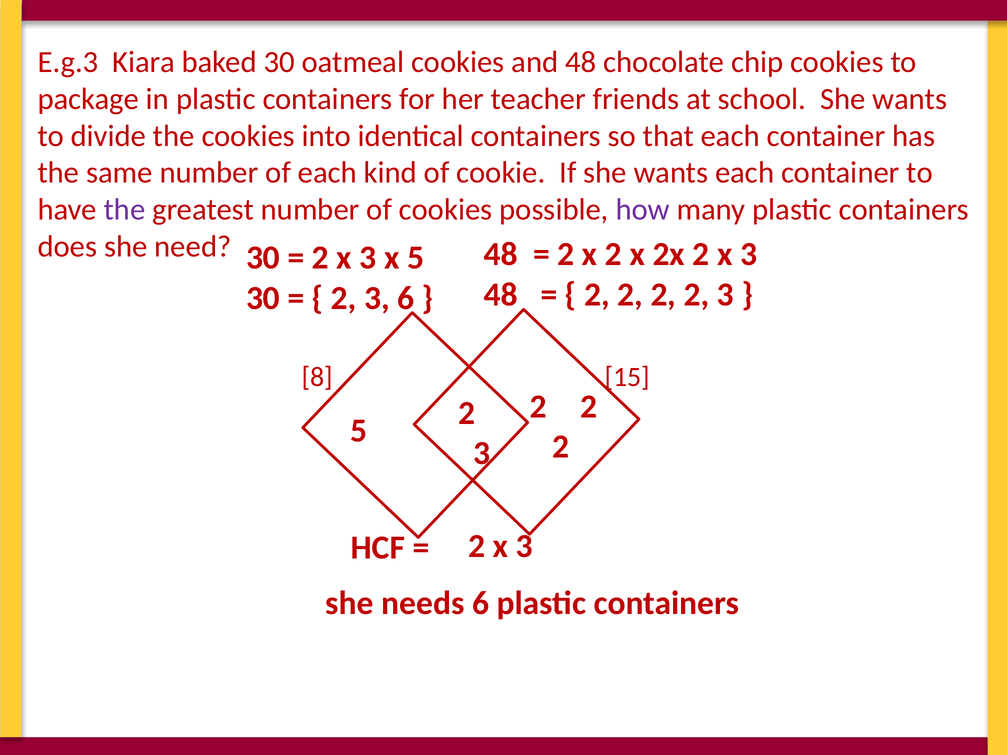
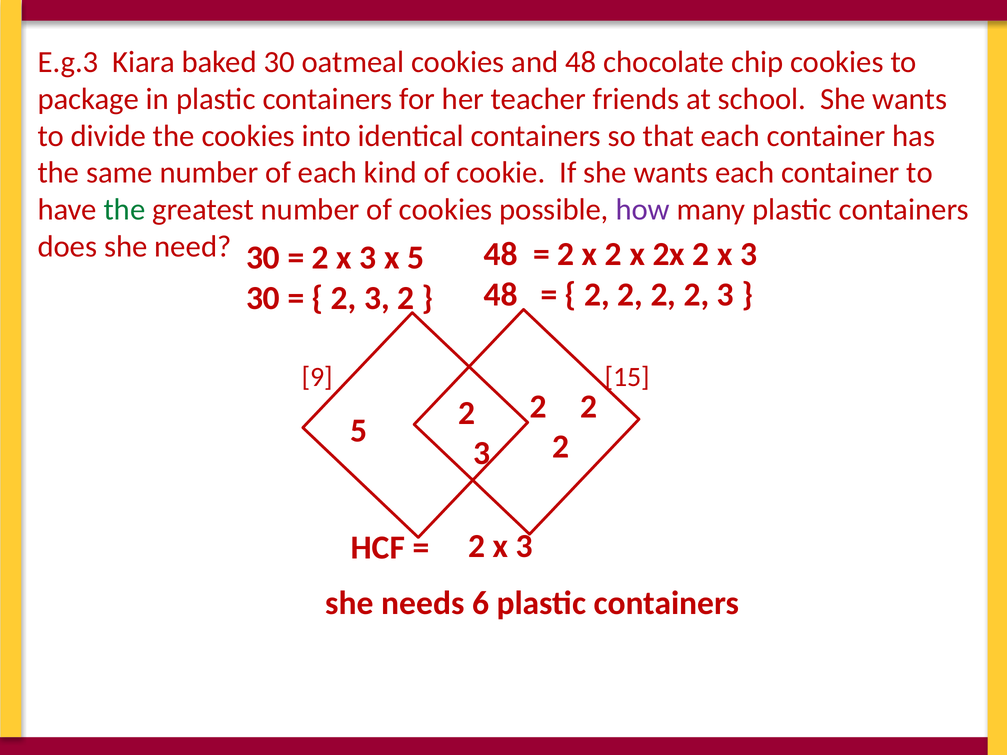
the colour: purple -> green (125, 210)
3 6: 6 -> 2 (406, 298)
8: 8 -> 9 (317, 377)
